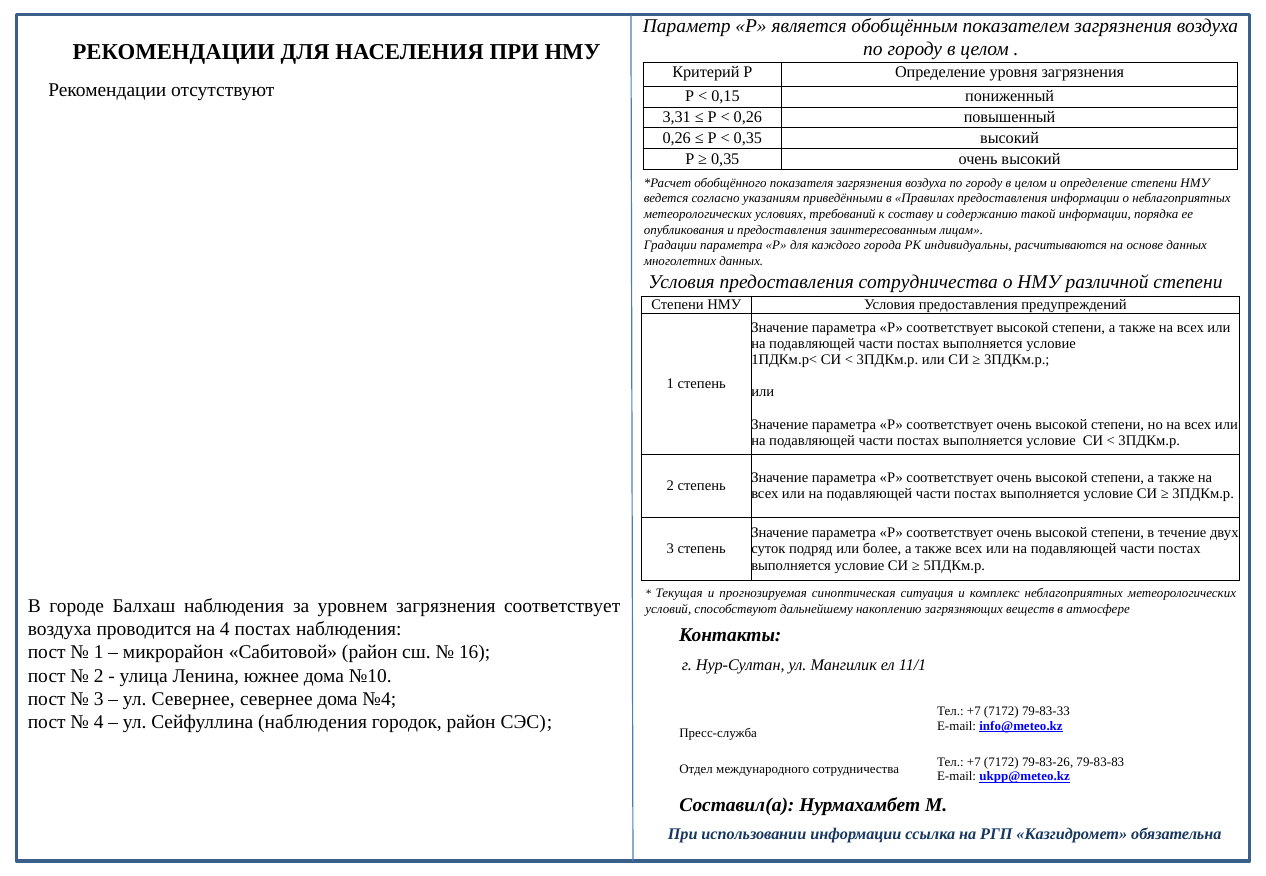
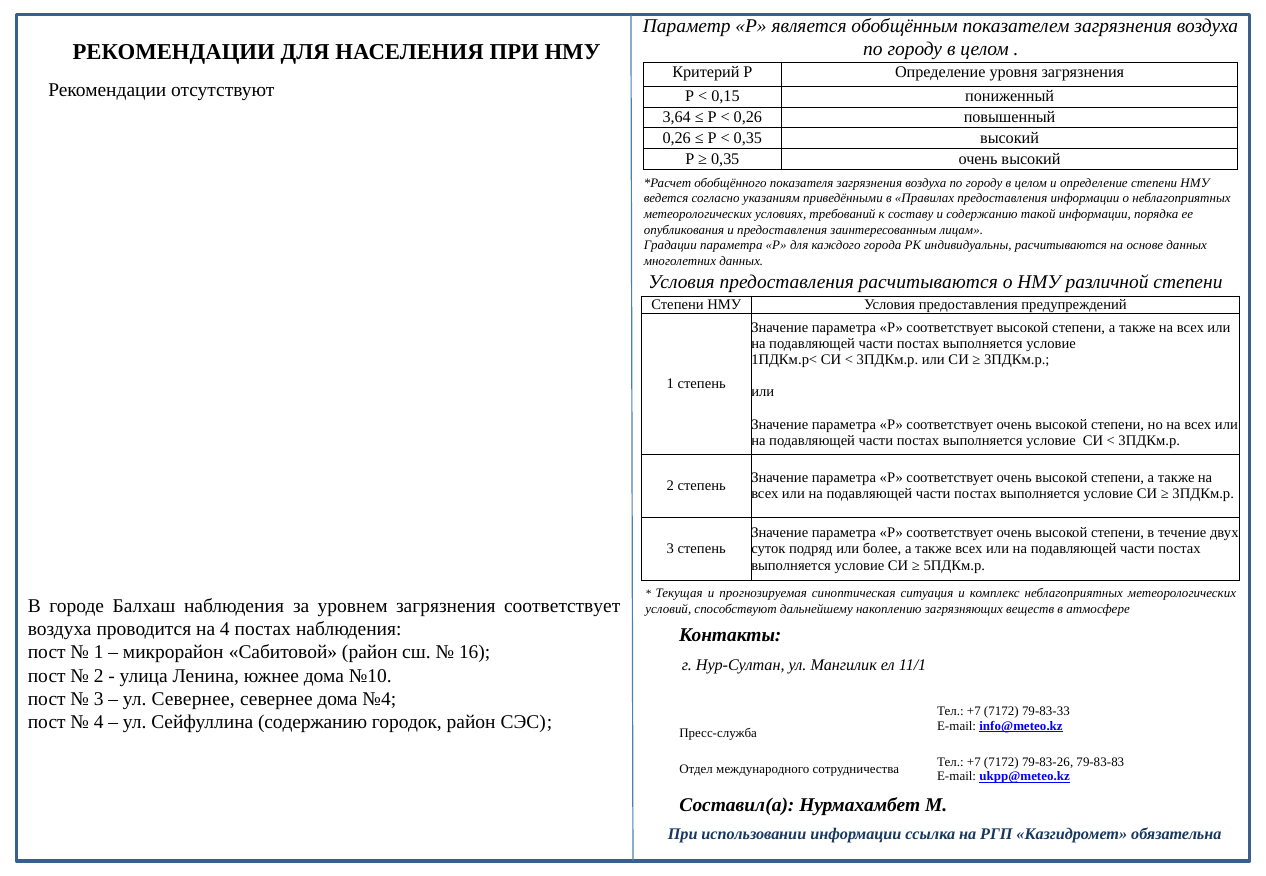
3,31: 3,31 -> 3,64 (677, 117)
предоставления сотрудничества: сотрудничества -> расчитываются (928, 282)
Сейфуллина наблюдения: наблюдения -> содержанию (313, 723)
